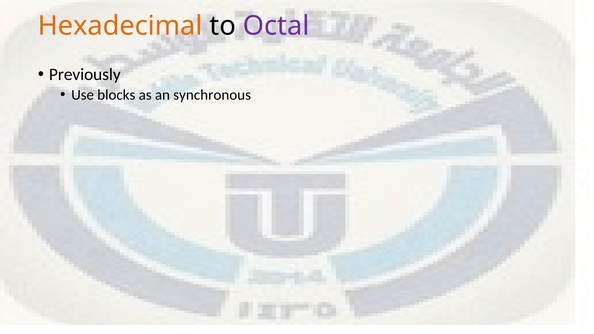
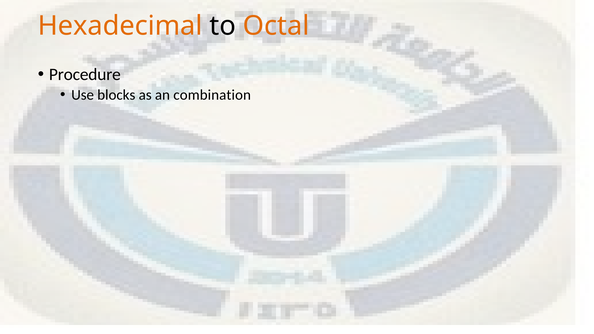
Octal colour: purple -> orange (276, 26)
Previously: Previously -> Procedure (85, 75)
synchronous: synchronous -> combination (212, 95)
